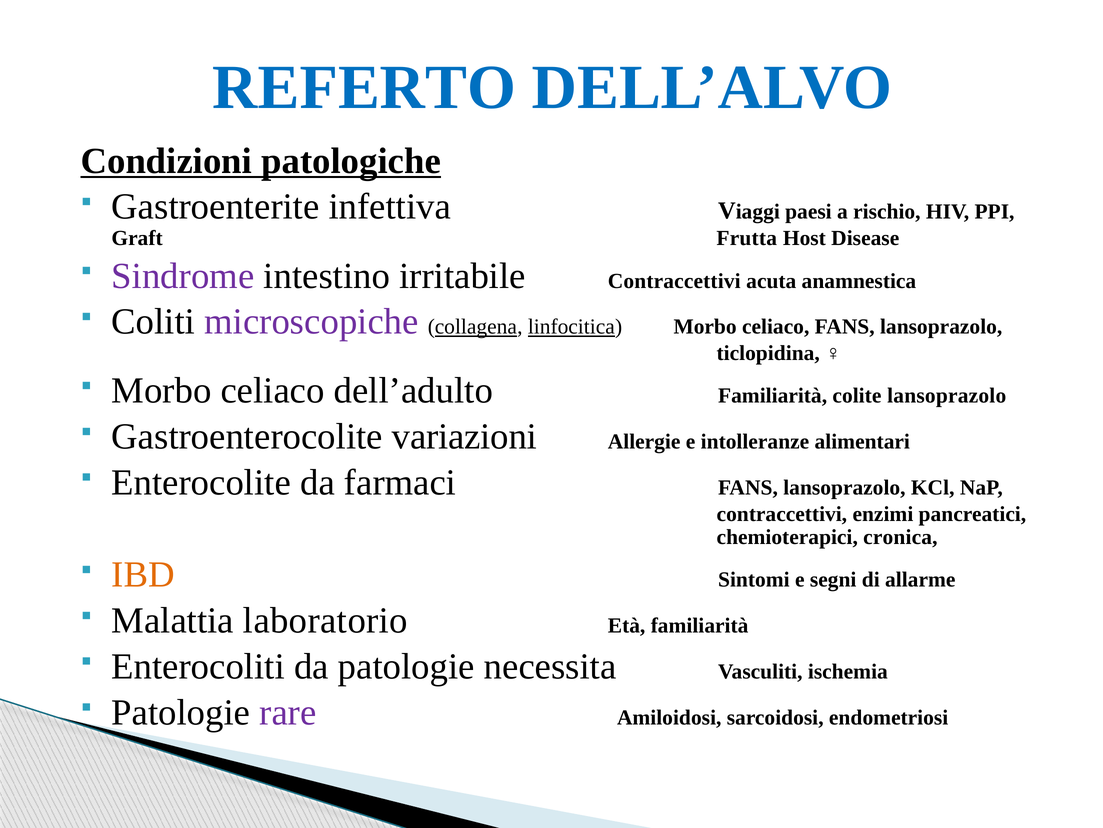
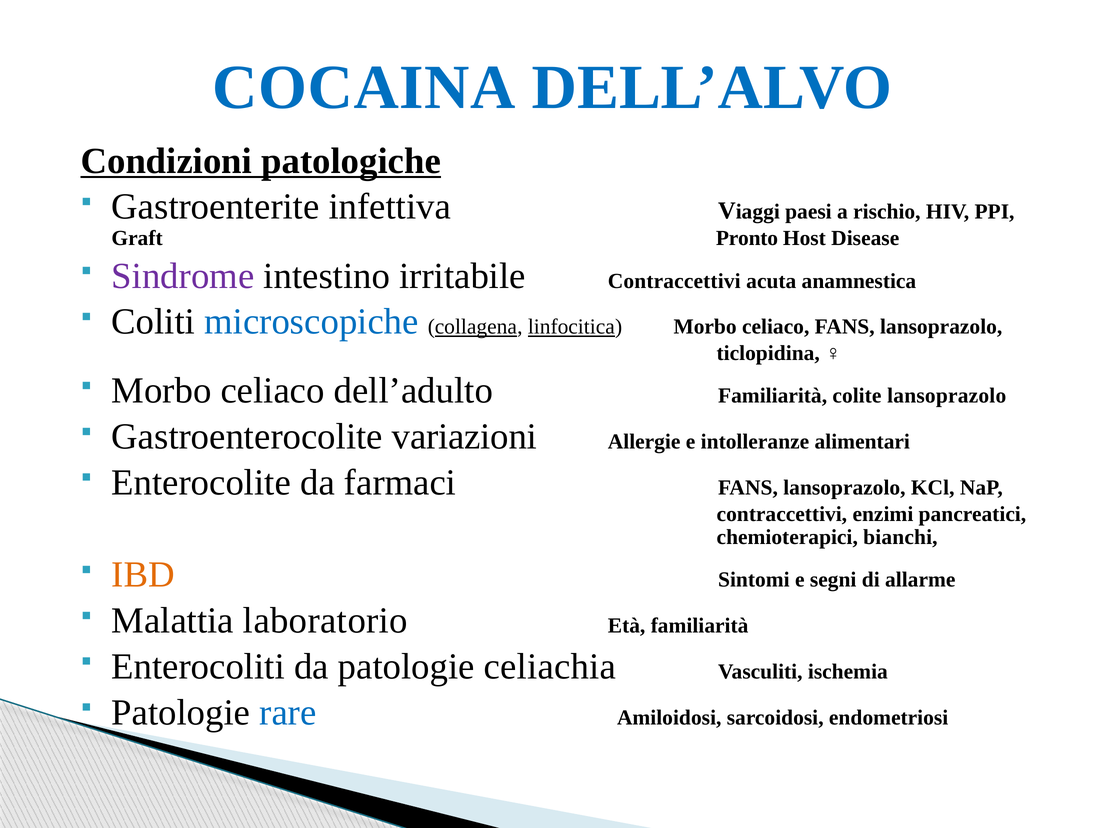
REFERTO: REFERTO -> COCAINA (364, 87)
Frutta: Frutta -> Pronto (747, 238)
microscopiche colour: purple -> blue (311, 321)
cronica: cronica -> bianchi (900, 537)
necessita: necessita -> celiachia (550, 666)
rare colour: purple -> blue (288, 712)
